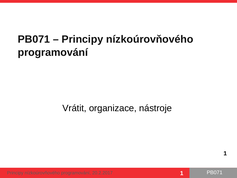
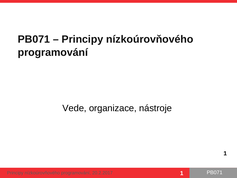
Vrátit: Vrátit -> Vede (74, 108)
